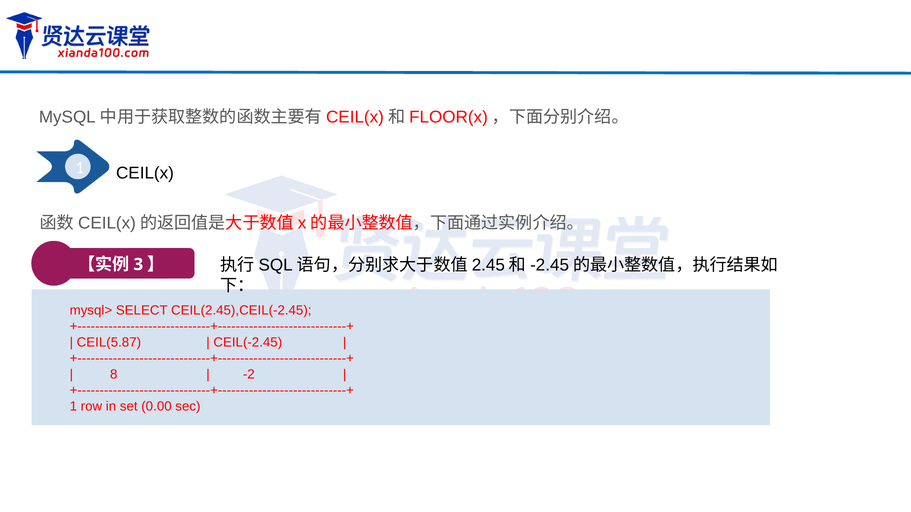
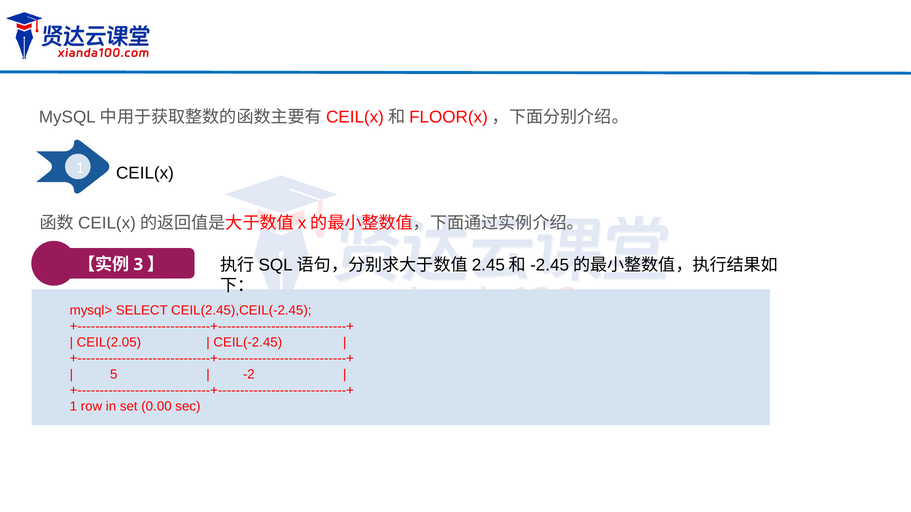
CEIL(5.87: CEIL(5.87 -> CEIL(2.05 (109, 343)
8: 8 -> 5 (114, 375)
